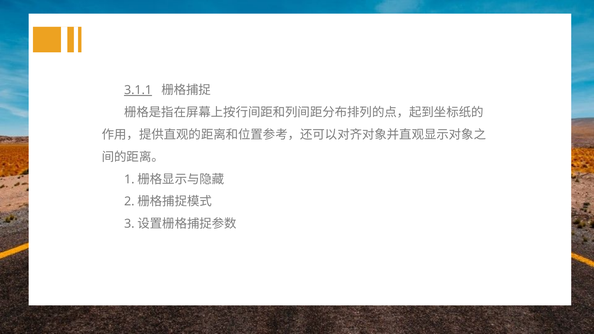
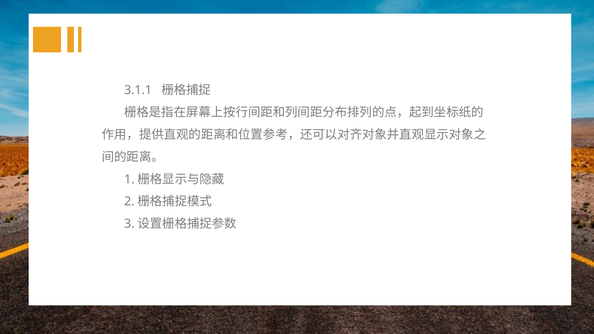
3.1.1 underline: present -> none (138, 90)
